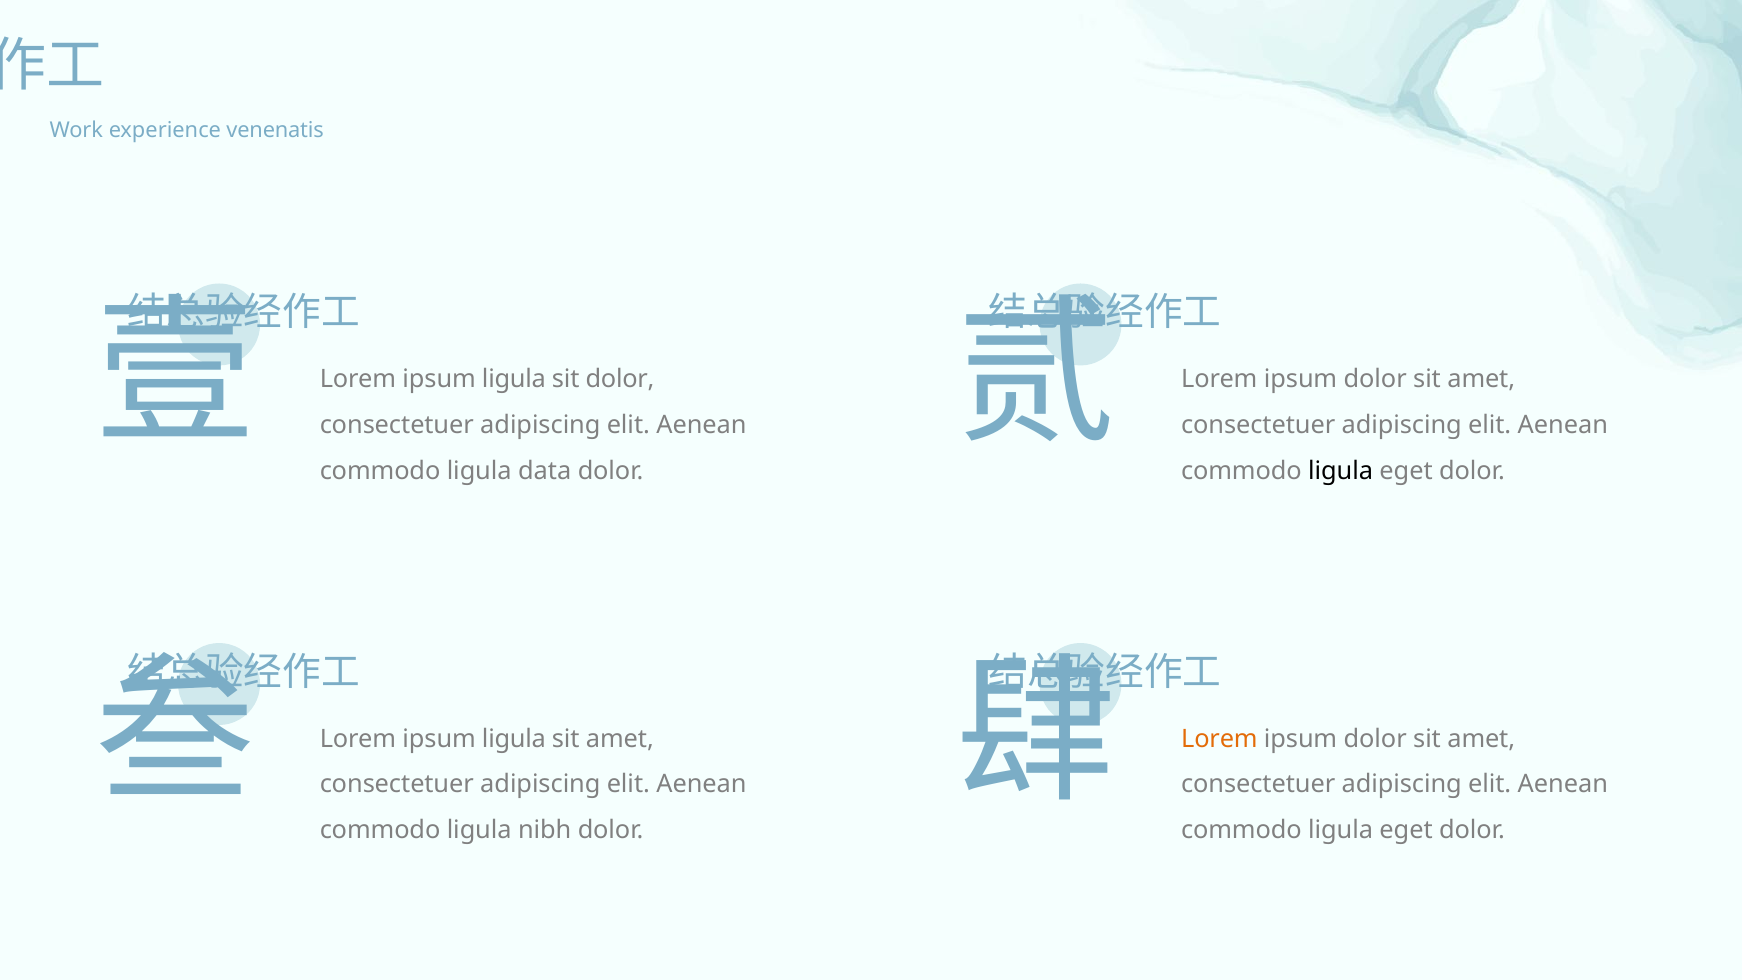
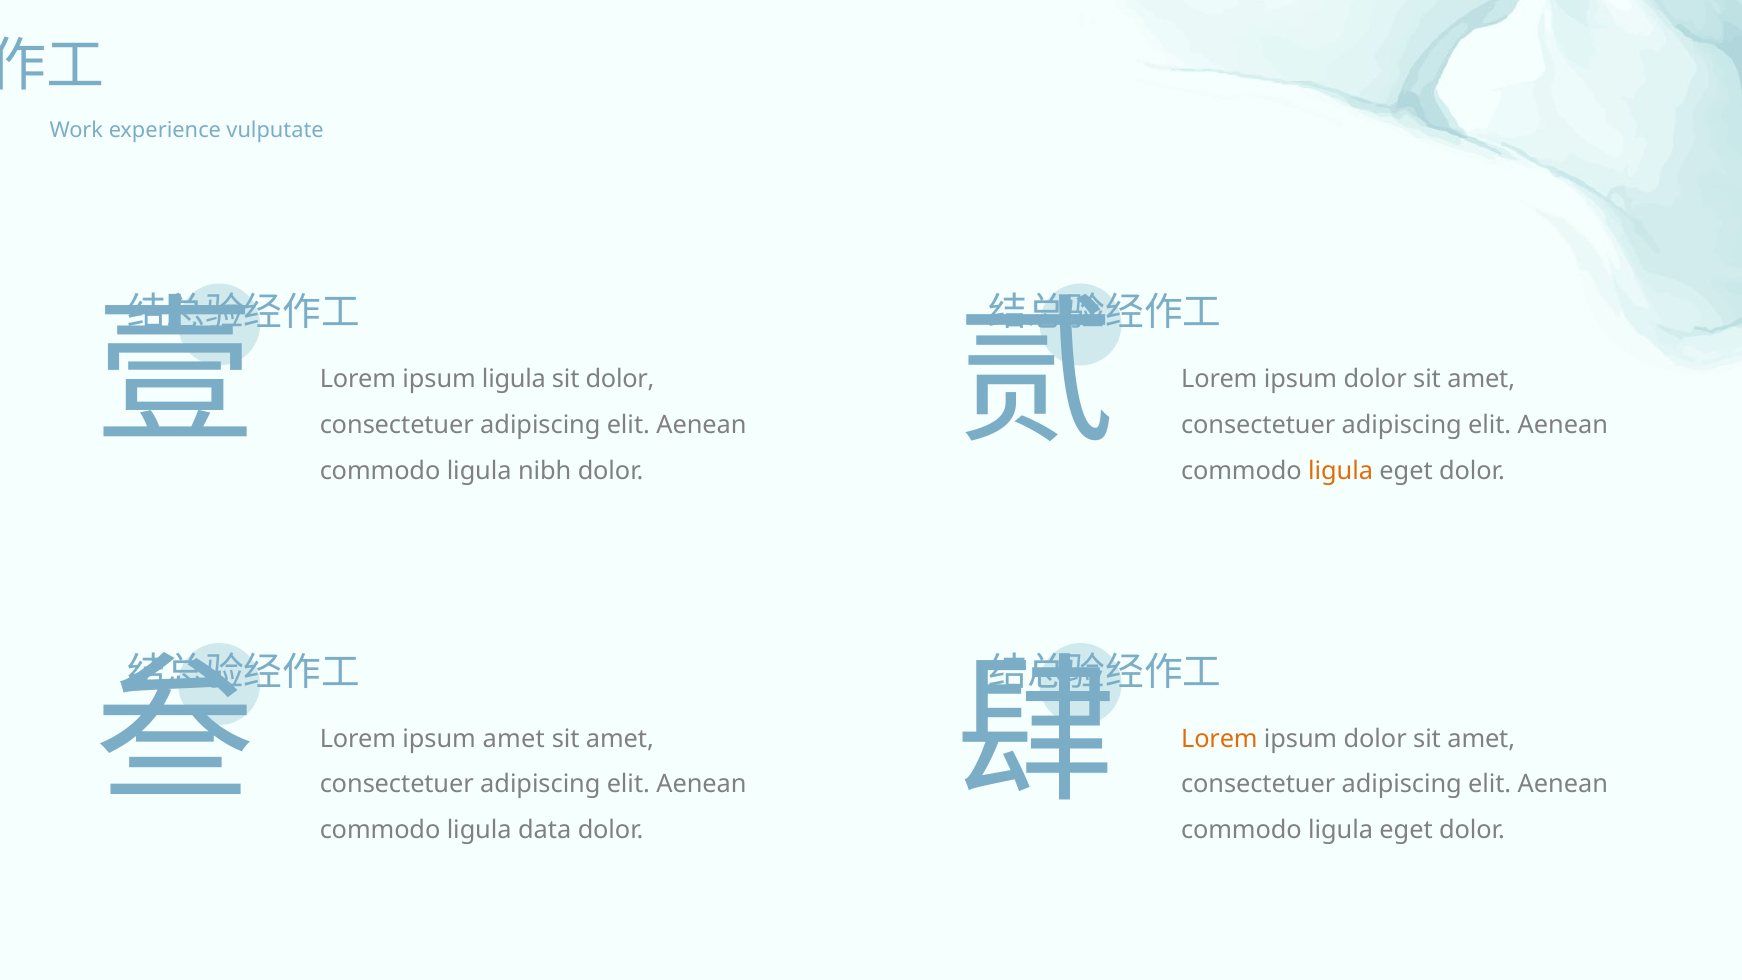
venenatis: venenatis -> vulputate (275, 130)
data: data -> nibh (545, 471)
ligula colour: black -> orange (1341, 471)
ligula: ligula -> amet (514, 739)
nibh: nibh -> data (545, 830)
